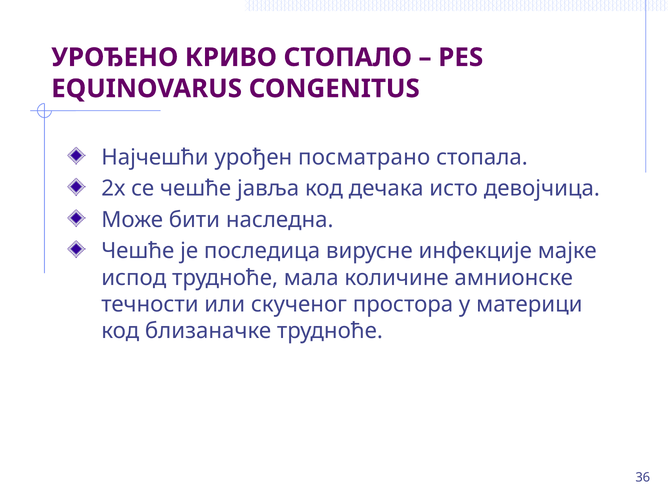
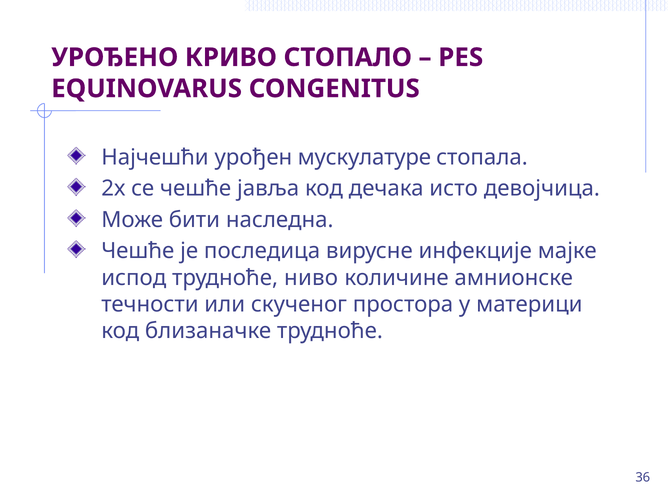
посматрано: посматрано -> мускулатуре (364, 157)
мала: мала -> ниво (311, 278)
